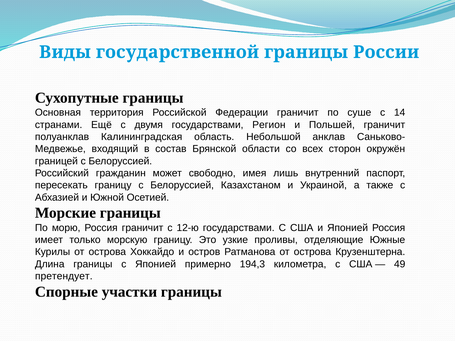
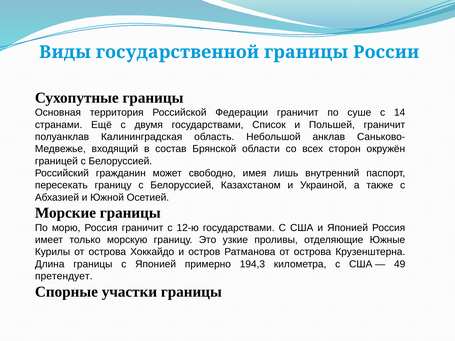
Регион: Регион -> Список (269, 125)
